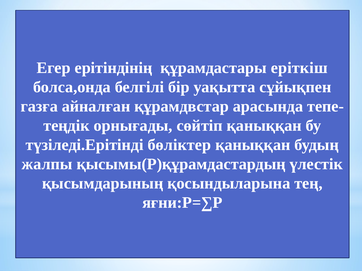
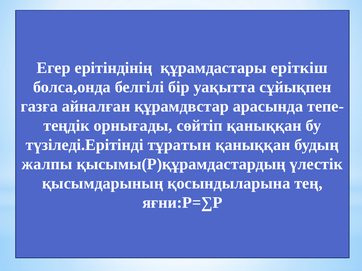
бөліктер: бөліктер -> тұратын (179, 145)
